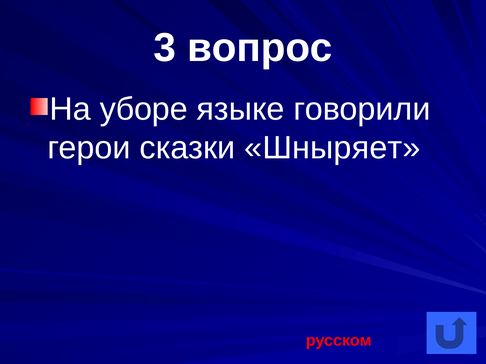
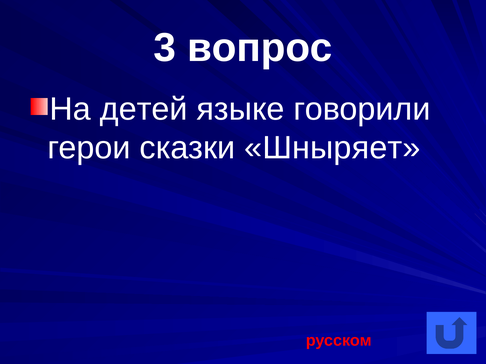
уборе: уборе -> детей (144, 109)
